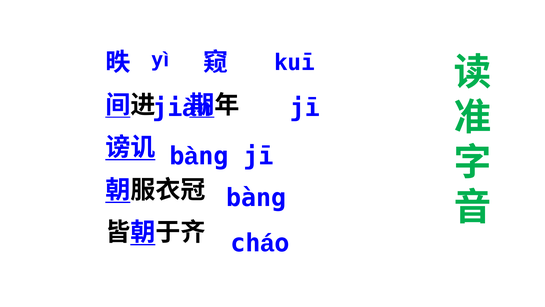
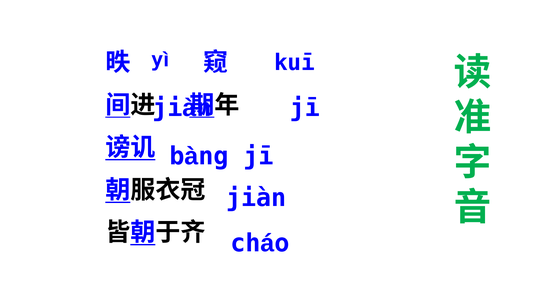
bàng: bàng -> jiàn (256, 198)
